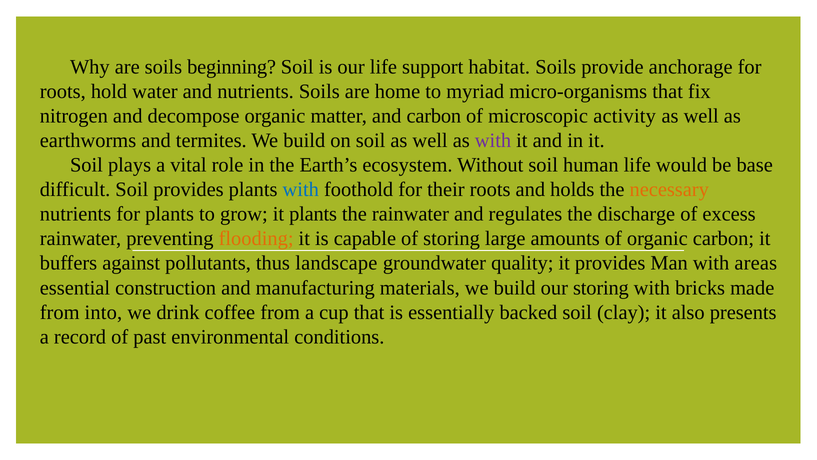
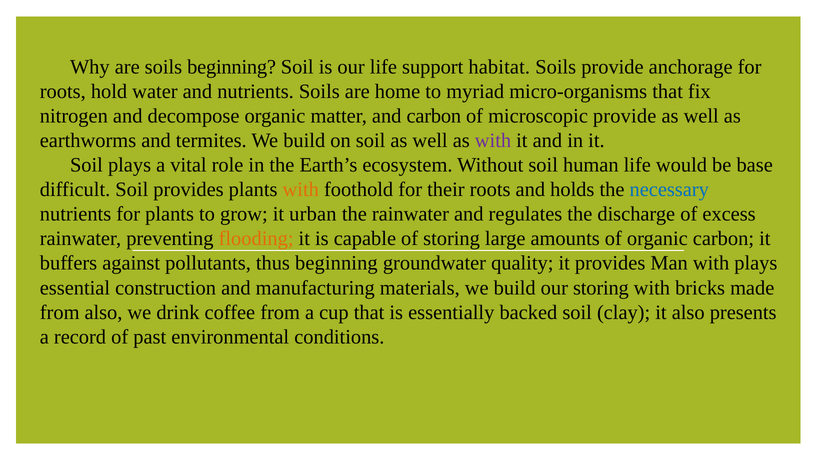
microscopic activity: activity -> provide (625, 116)
with colour: blue -> orange (301, 189)
necessary colour: orange -> blue (669, 189)
it plants: plants -> urban (313, 214)
thus landscape: landscape -> beginning (336, 263)
with areas: areas -> plays (756, 263)
from into: into -> also (103, 312)
